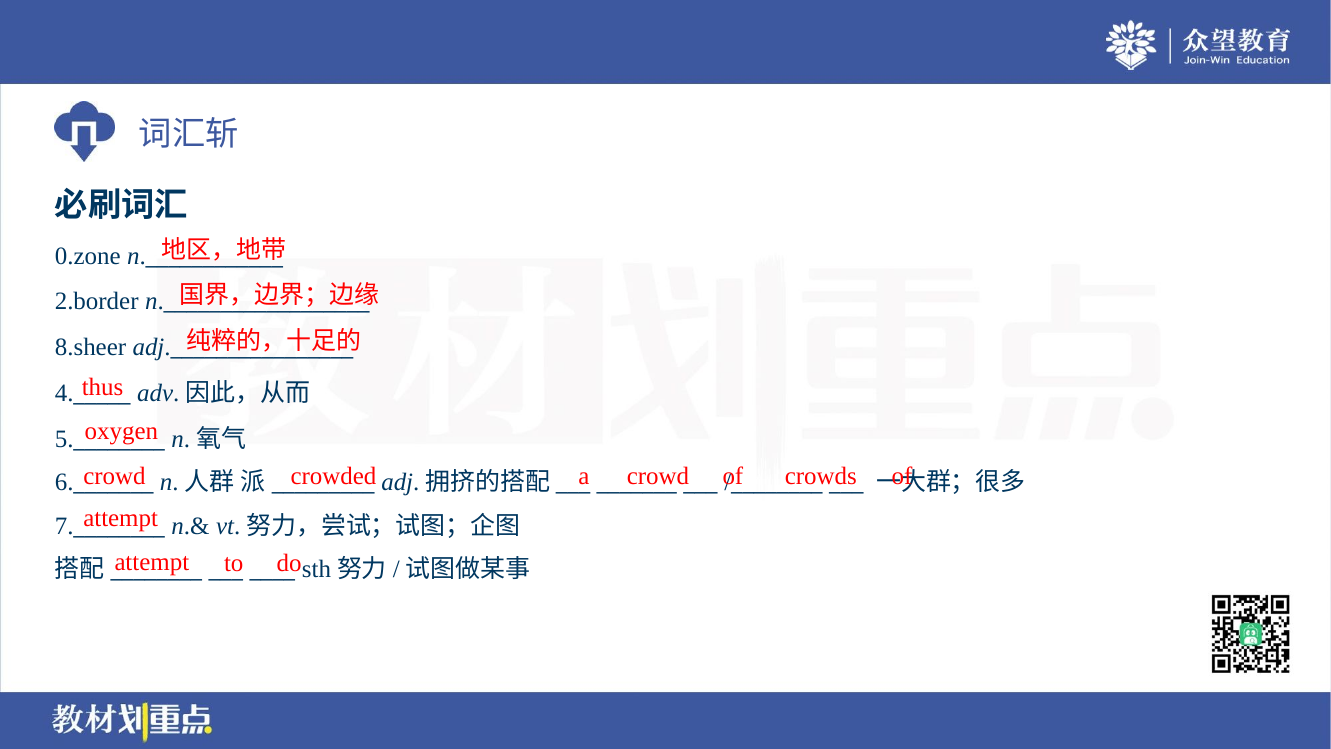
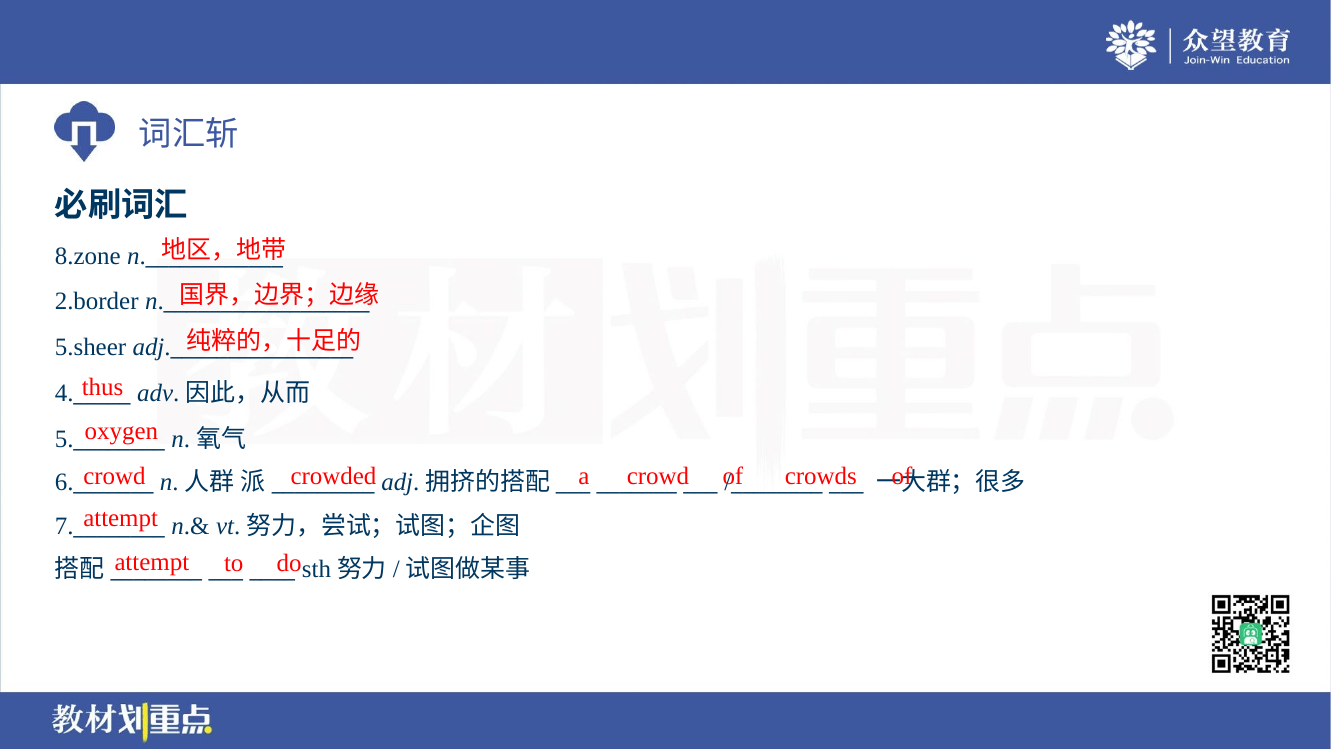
0.zone: 0.zone -> 8.zone (88, 256)
8.sheer: 8.sheer -> 5.sheer (91, 347)
